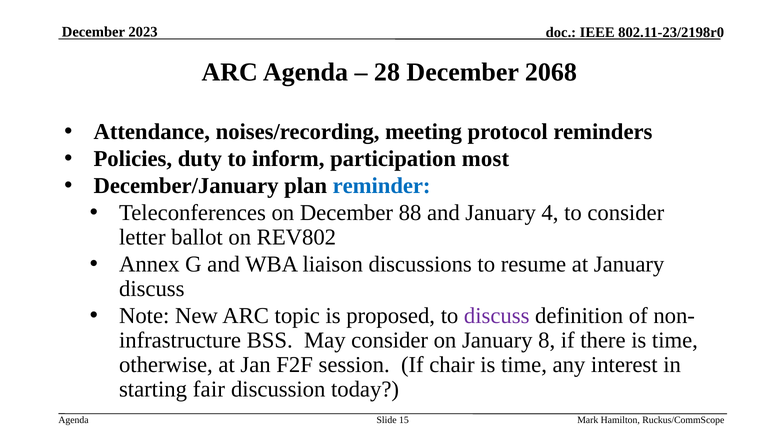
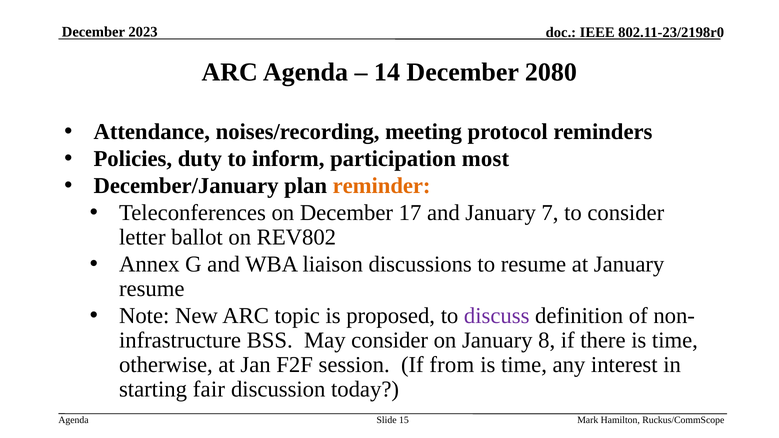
28: 28 -> 14 (387, 72)
2068: 2068 -> 2080 (551, 72)
reminder colour: blue -> orange (382, 186)
88: 88 -> 17 (410, 213)
4: 4 -> 7 (550, 213)
discuss: discuss -> resume (152, 289)
chair: chair -> from (452, 365)
